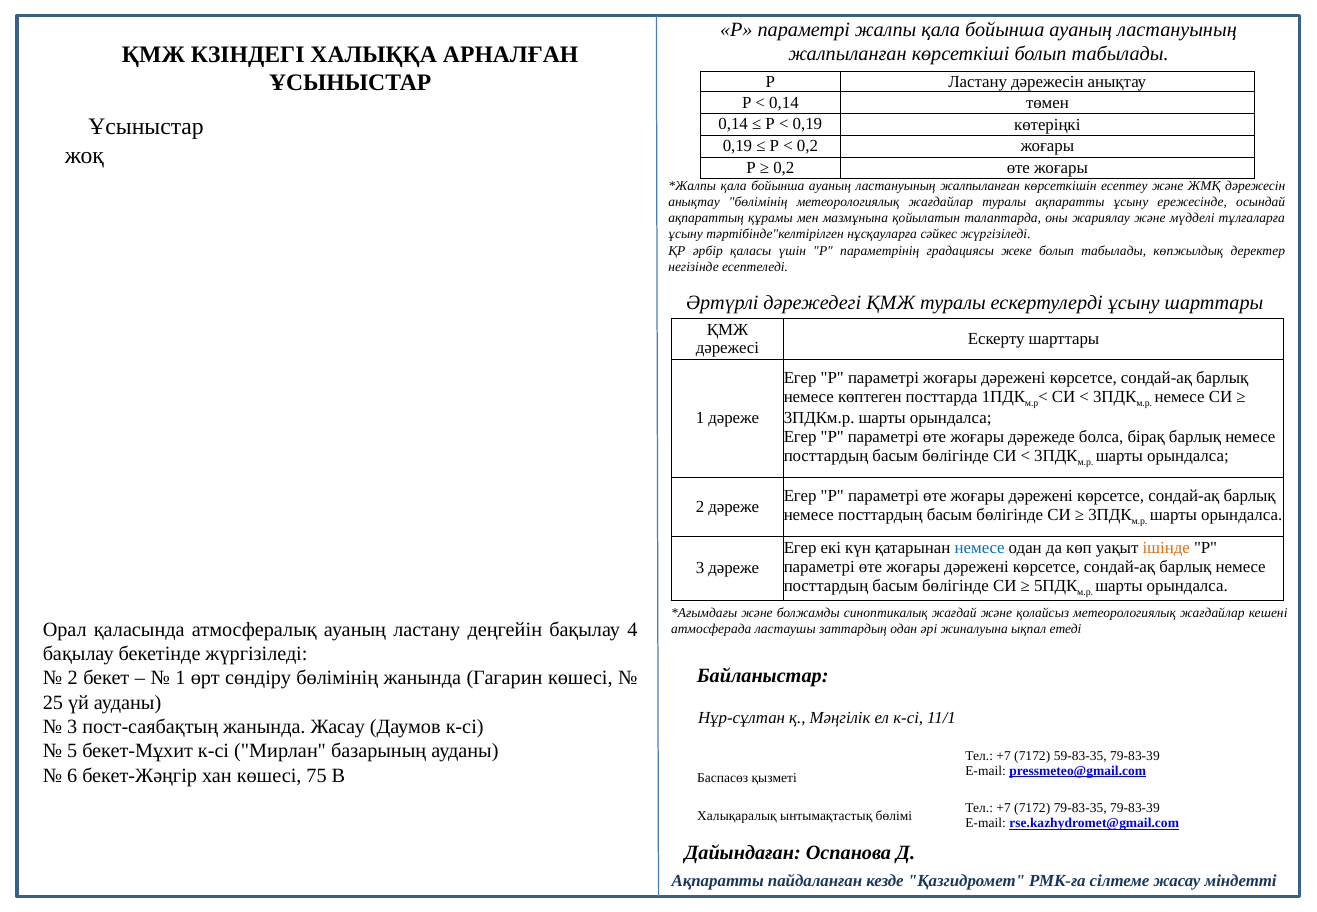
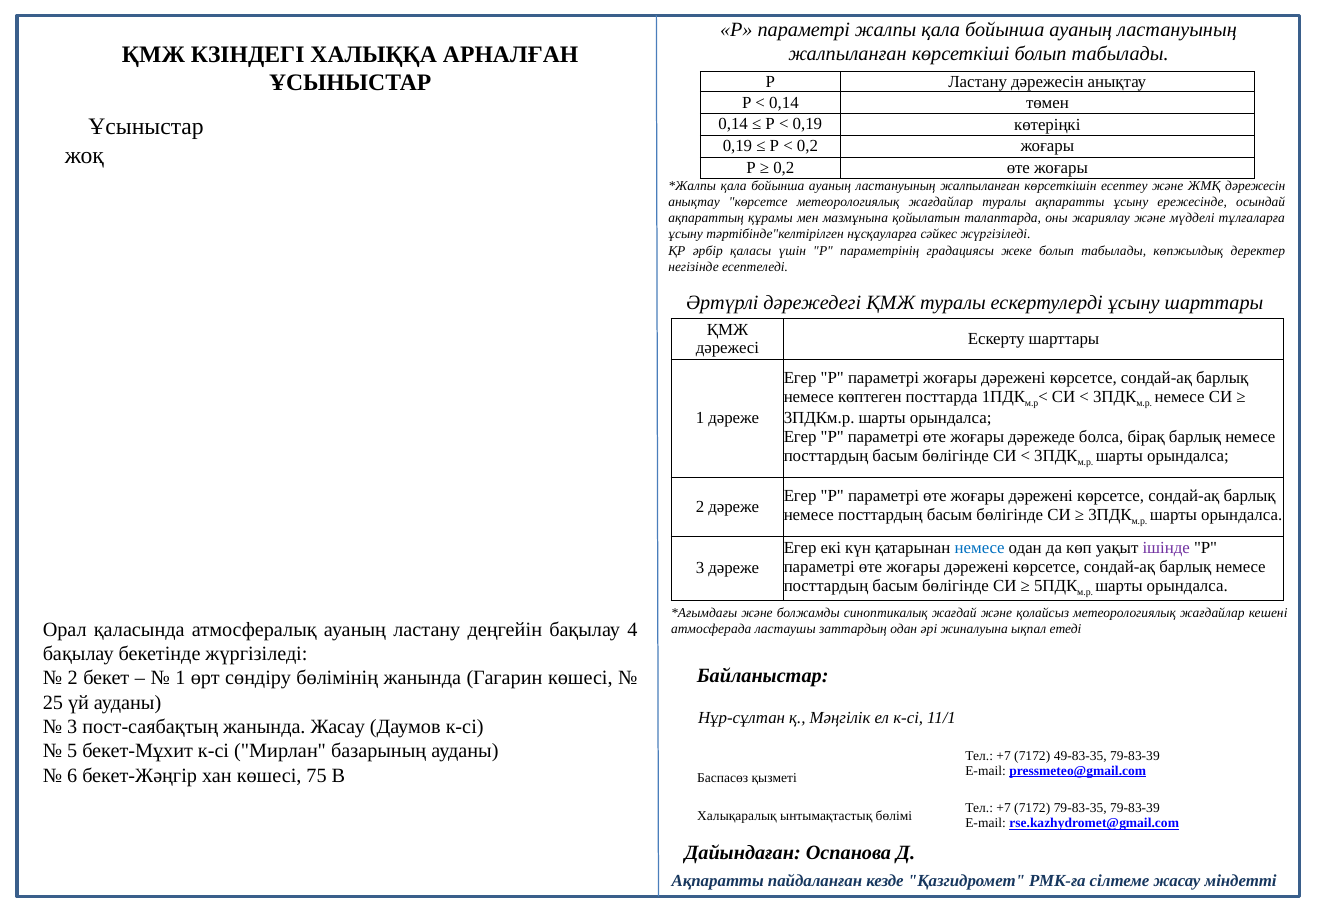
анықтау бөлімінің: бөлімінің -> көрсетсе (758, 202)
ішінде colour: orange -> purple (1166, 548)
59-83-35: 59-83-35 -> 49-83-35 (1080, 756)
